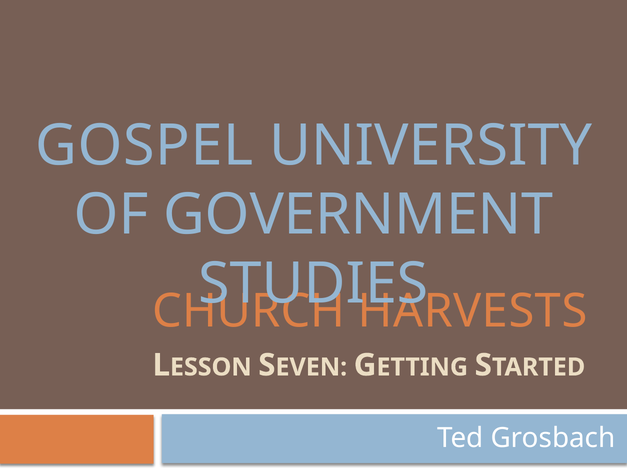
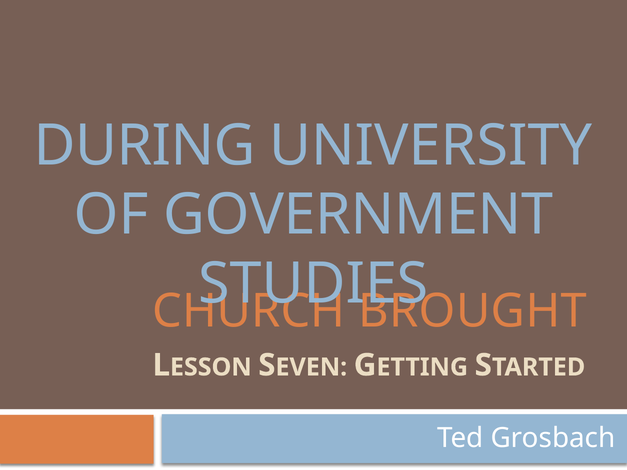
GOSPEL: GOSPEL -> DURING (145, 146)
HARVESTS: HARVESTS -> BROUGHT (473, 312)
